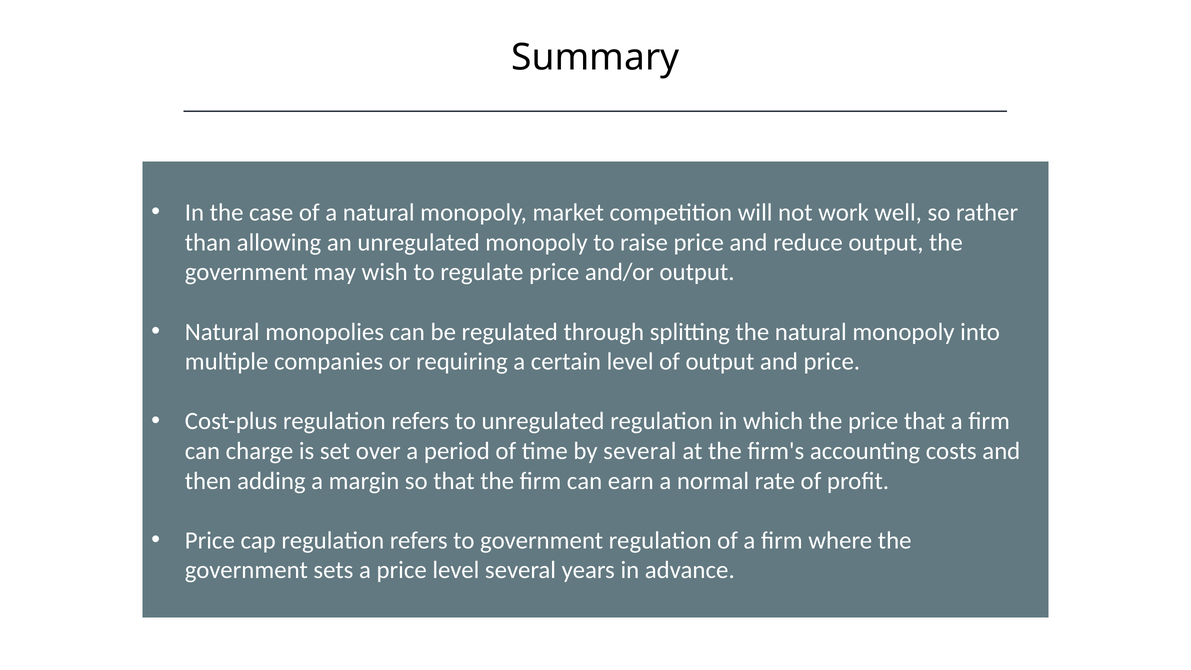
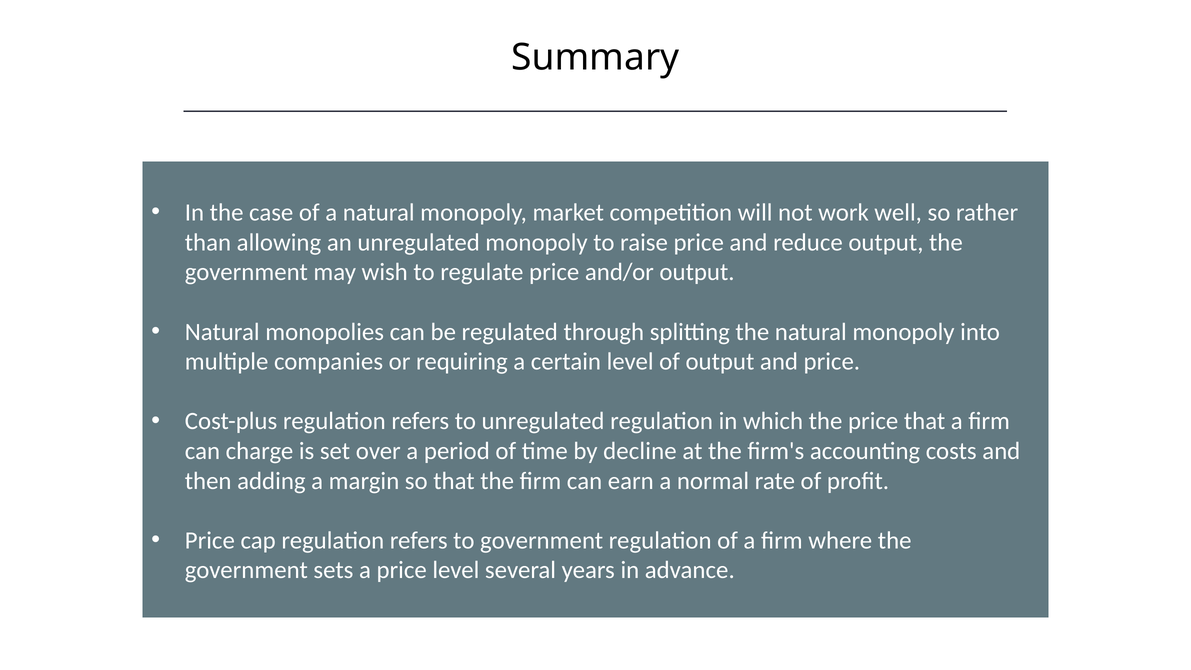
by several: several -> decline (640, 451)
